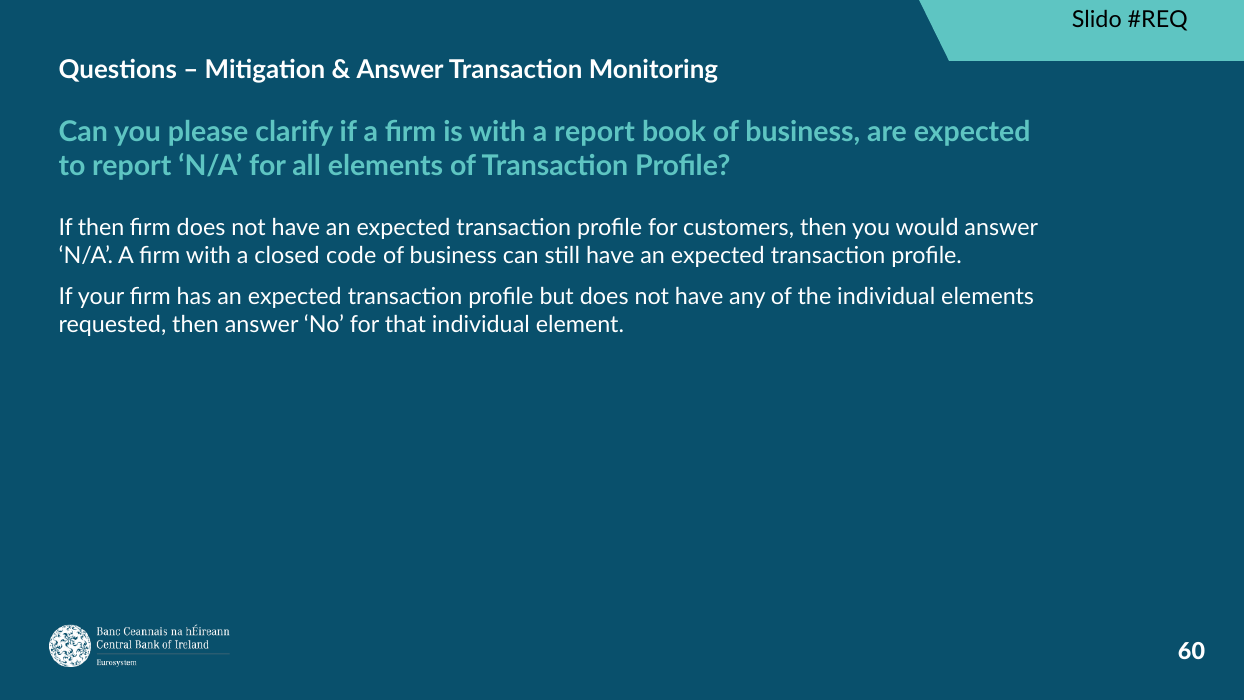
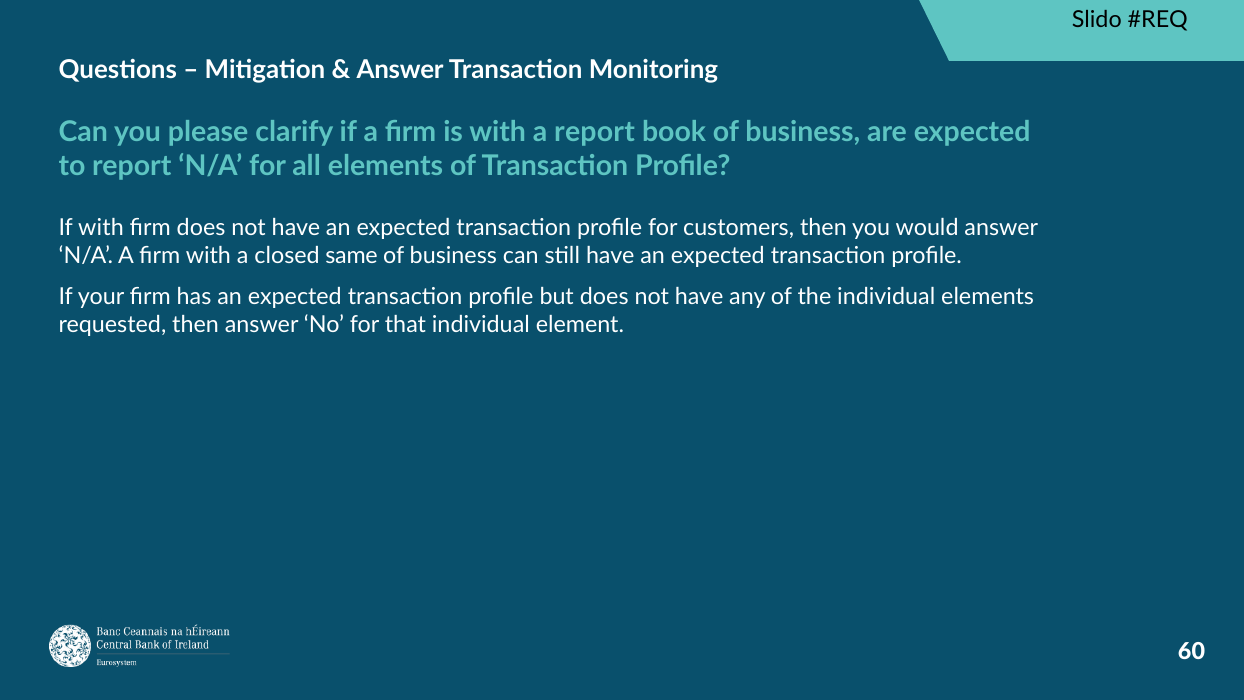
If then: then -> with (101, 228)
code: code -> same (352, 256)
